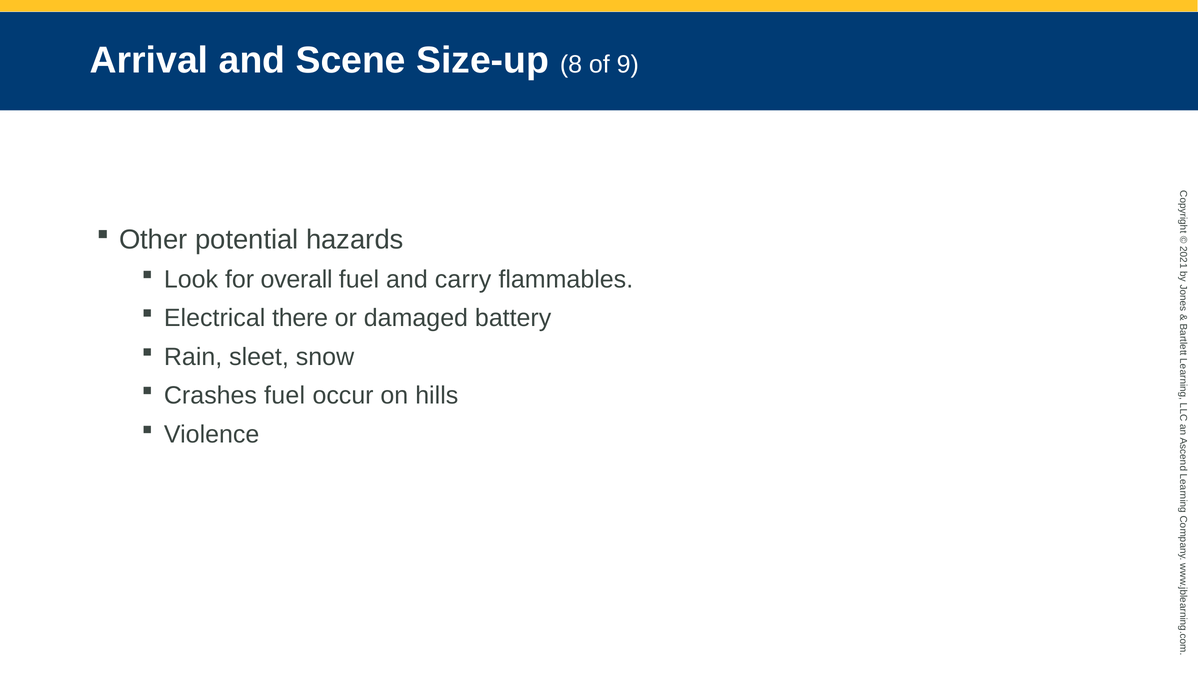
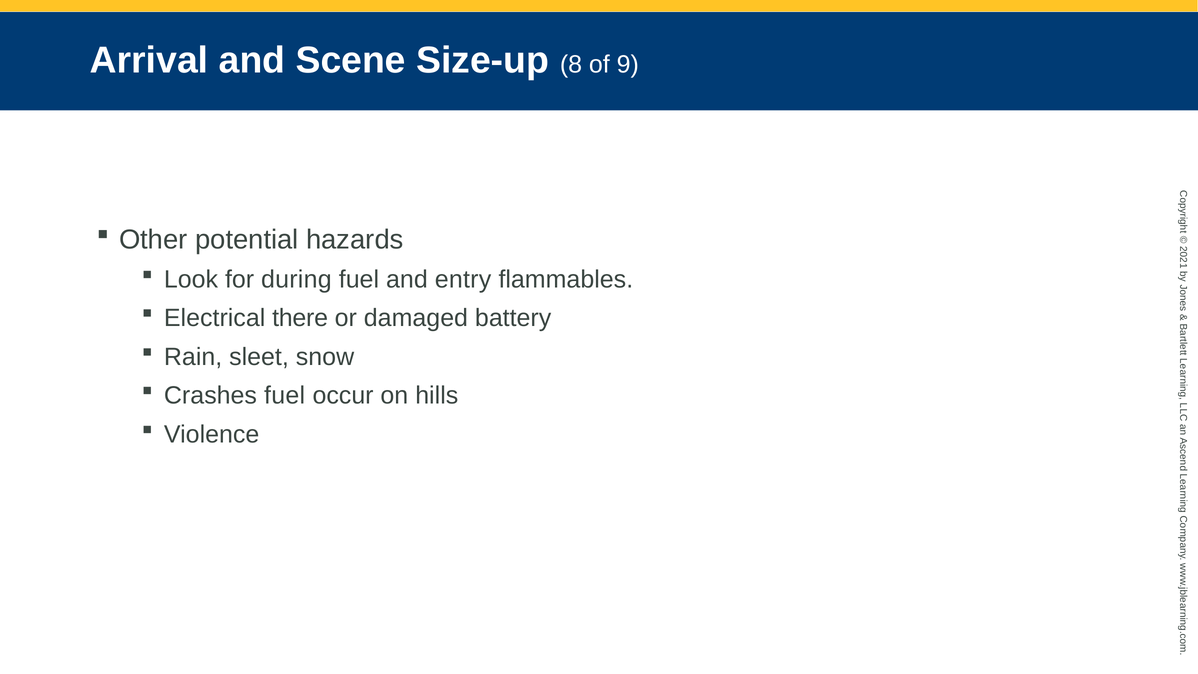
overall: overall -> during (296, 279)
carry: carry -> entry (463, 279)
